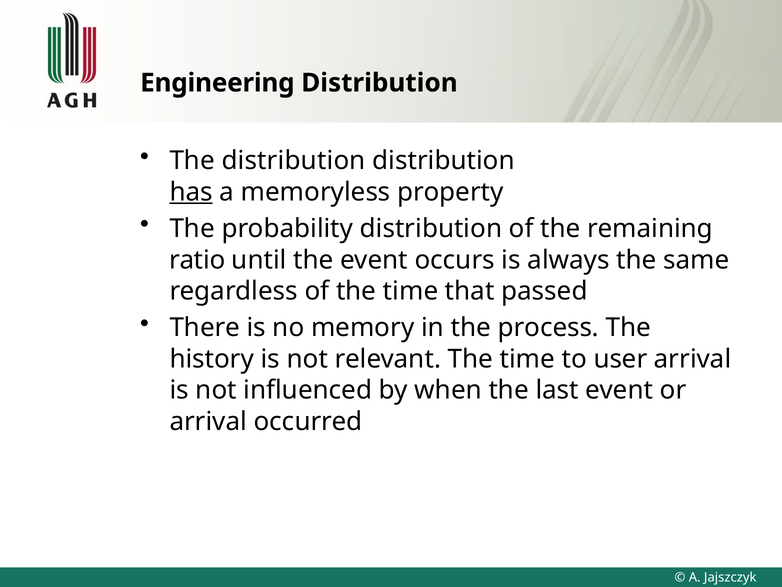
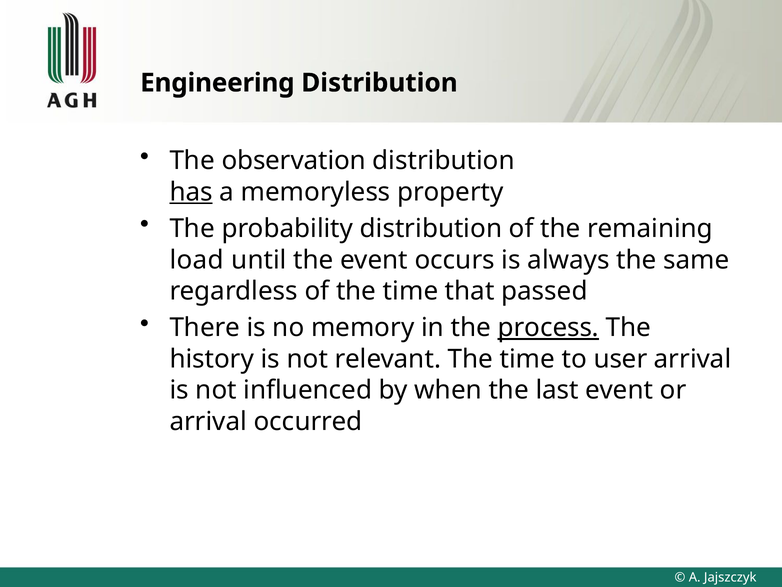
The distribution: distribution -> observation (294, 161)
ratio: ratio -> load (197, 260)
process underline: none -> present (548, 327)
